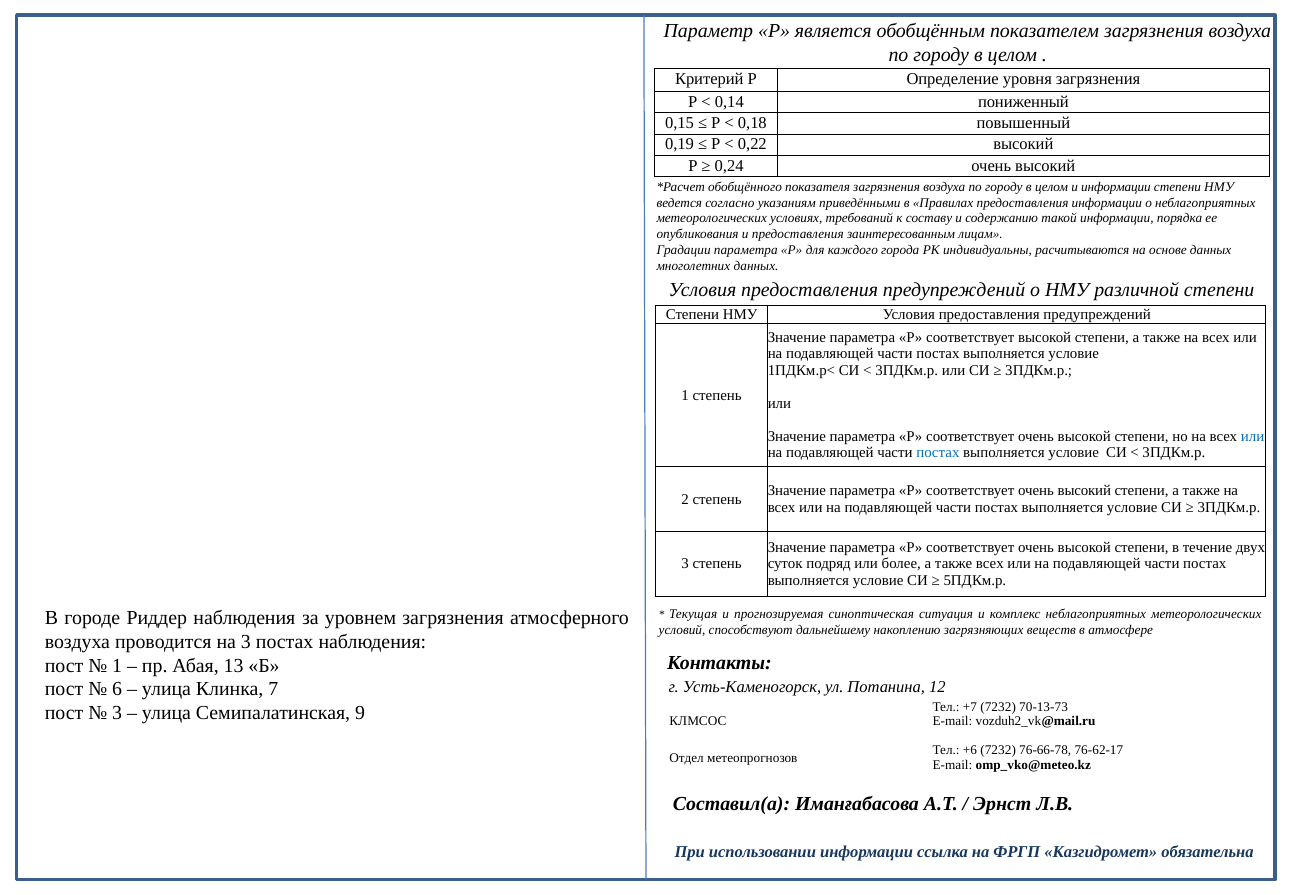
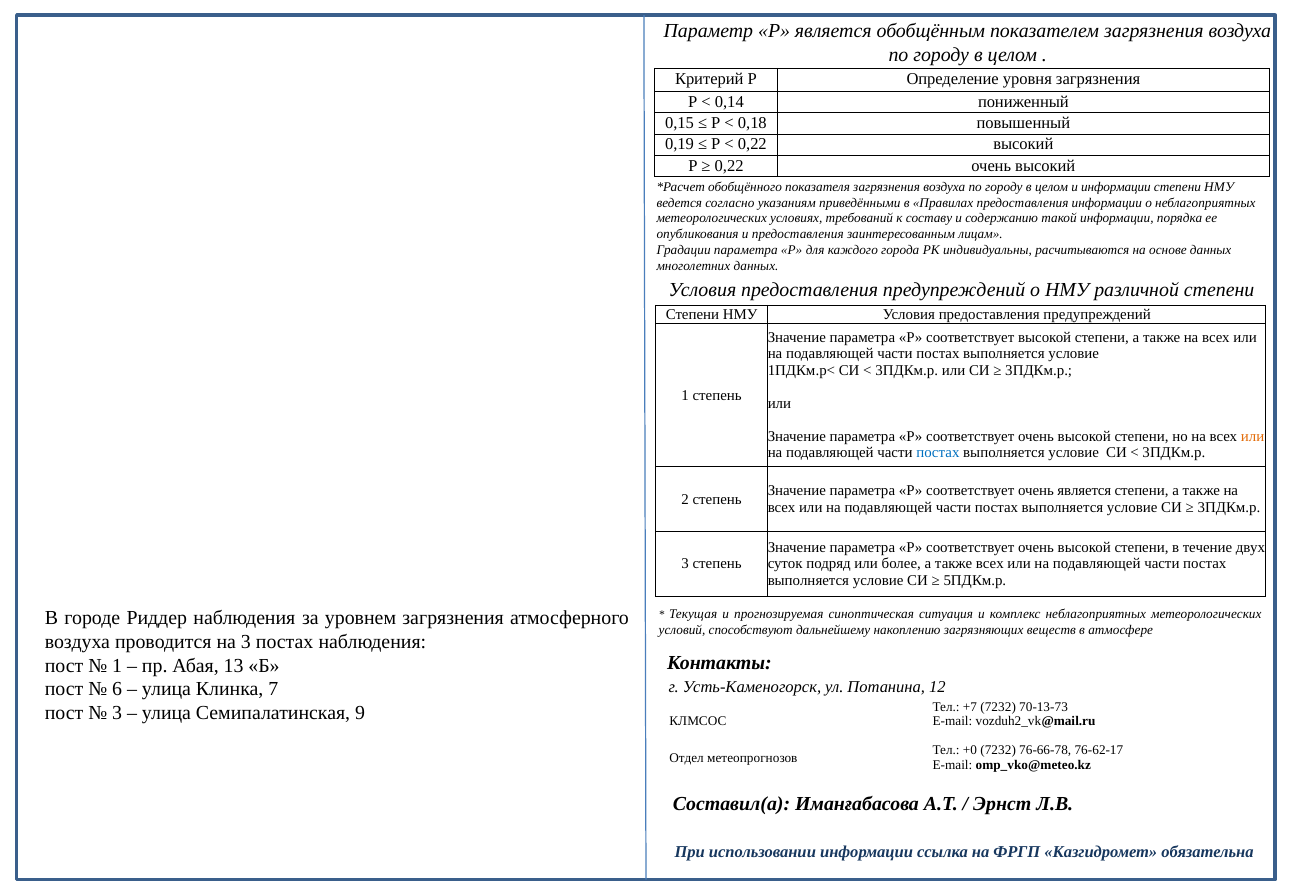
0,24: 0,24 -> 0,22 (729, 166)
или colour: blue -> orange (1253, 436)
соответствует очень высокий: высокий -> является (1084, 491)
+6: +6 -> +0 (970, 750)
